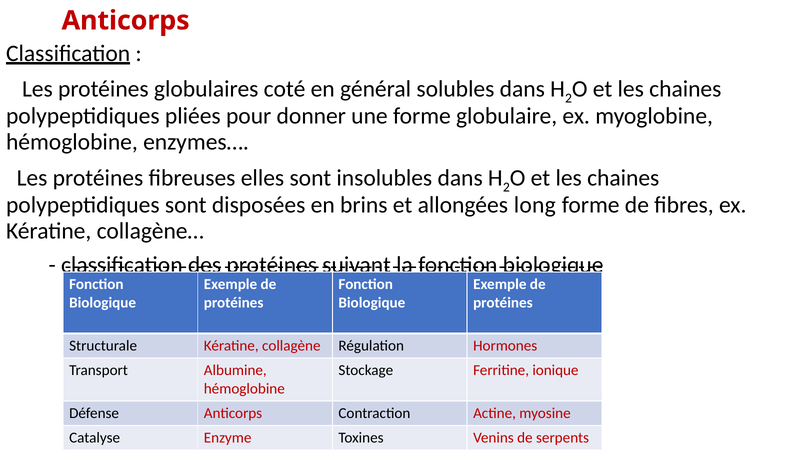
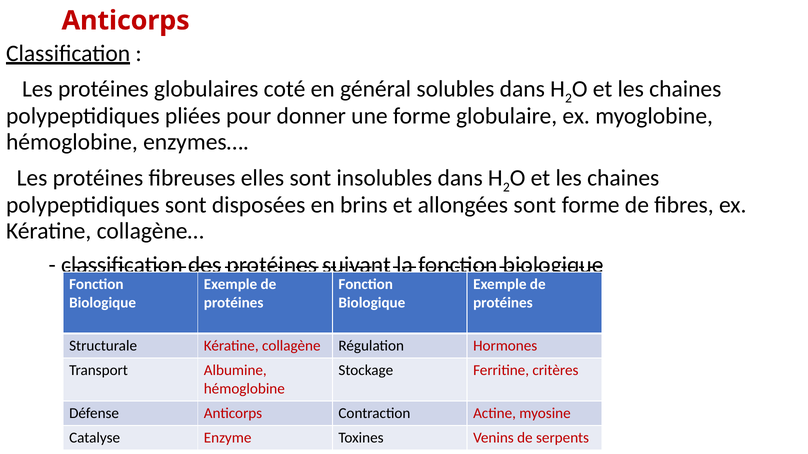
allongées long: long -> sont (535, 205)
ionique: ionique -> critères (555, 371)
